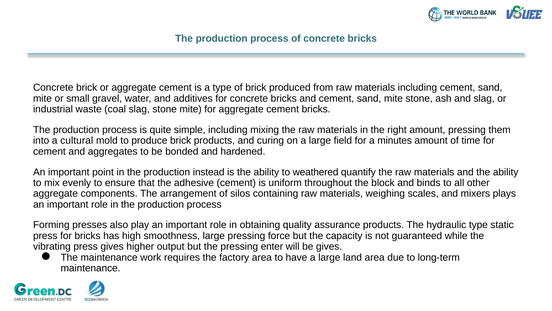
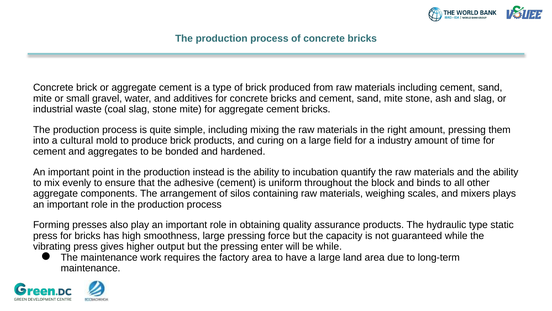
minutes: minutes -> industry (395, 140)
weathered: weathered -> incubation (316, 172)
be gives: gives -> while (329, 246)
